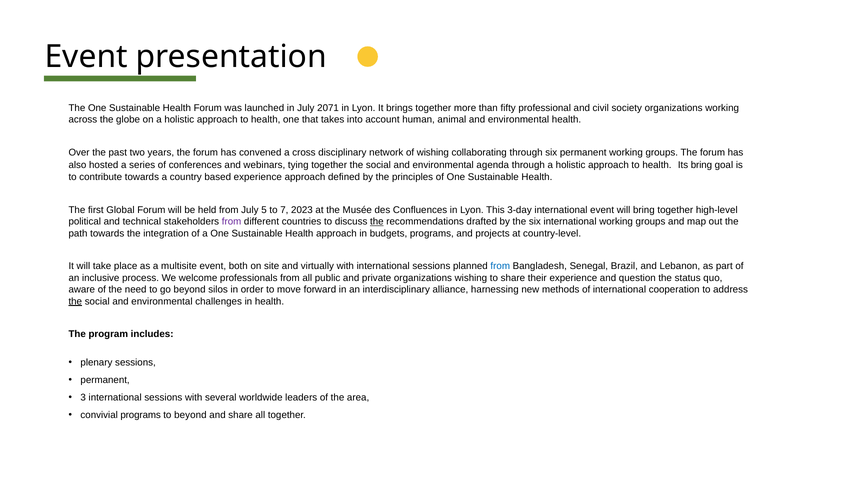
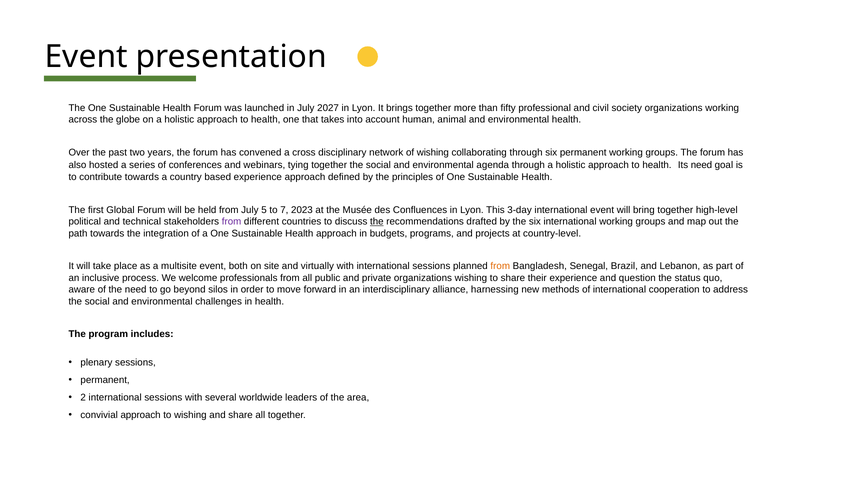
2071: 2071 -> 2027 (328, 108)
Its bring: bring -> need (701, 165)
from colour: blue -> orange (500, 266)
the underline: present -> none (75, 301)
3: 3 -> 2 (83, 397)
convivial programs: programs -> approach (141, 415)
to beyond: beyond -> wishing (190, 415)
